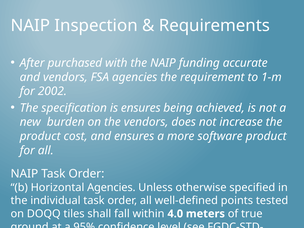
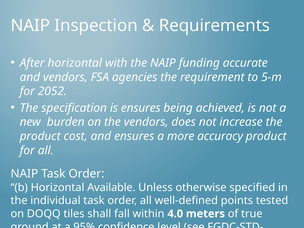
After purchased: purchased -> horizontal (75, 63)
1-m: 1-m -> 5-m (271, 77)
2002: 2002 -> 2052 (52, 91)
software: software -> accuracy (220, 136)
Horizontal Agencies: Agencies -> Available (111, 187)
